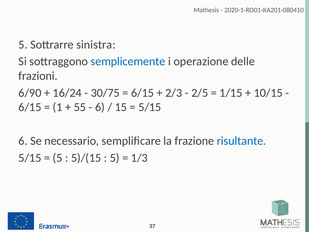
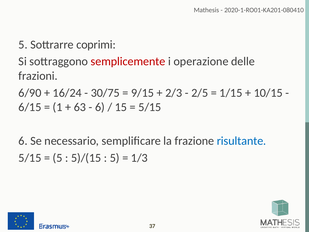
sinistra: sinistra -> coprimi (96, 45)
semplicemente colour: blue -> red (128, 61)
6/15: 6/15 -> 9/15 (143, 93)
55: 55 -> 63 (80, 107)
